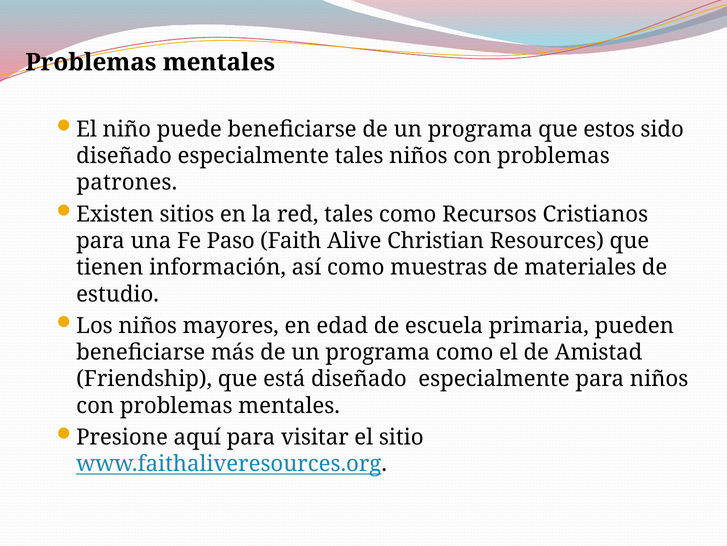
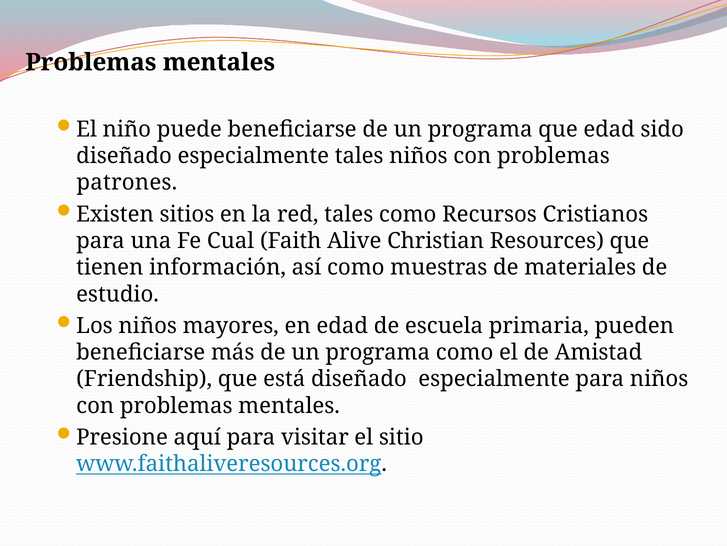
que estos: estos -> edad (609, 129)
Paso: Paso -> Cual (231, 241)
